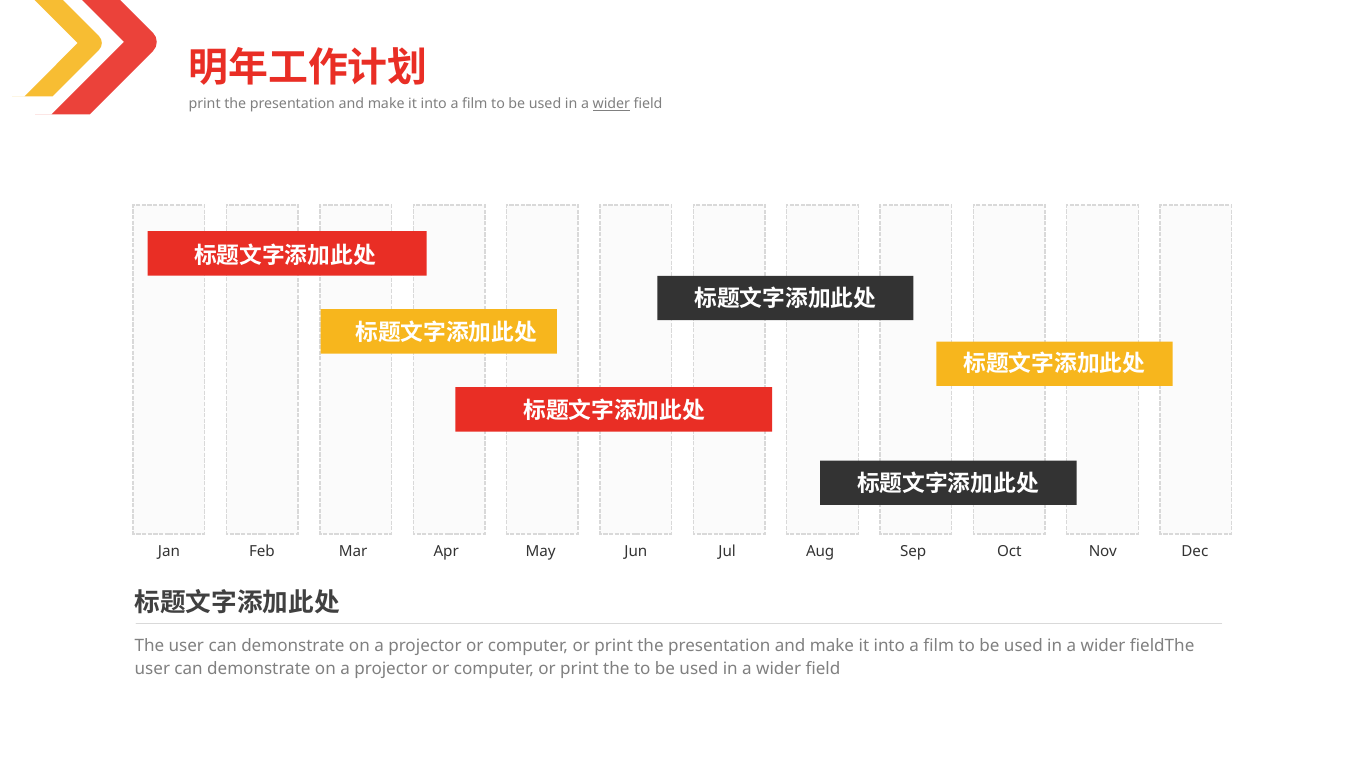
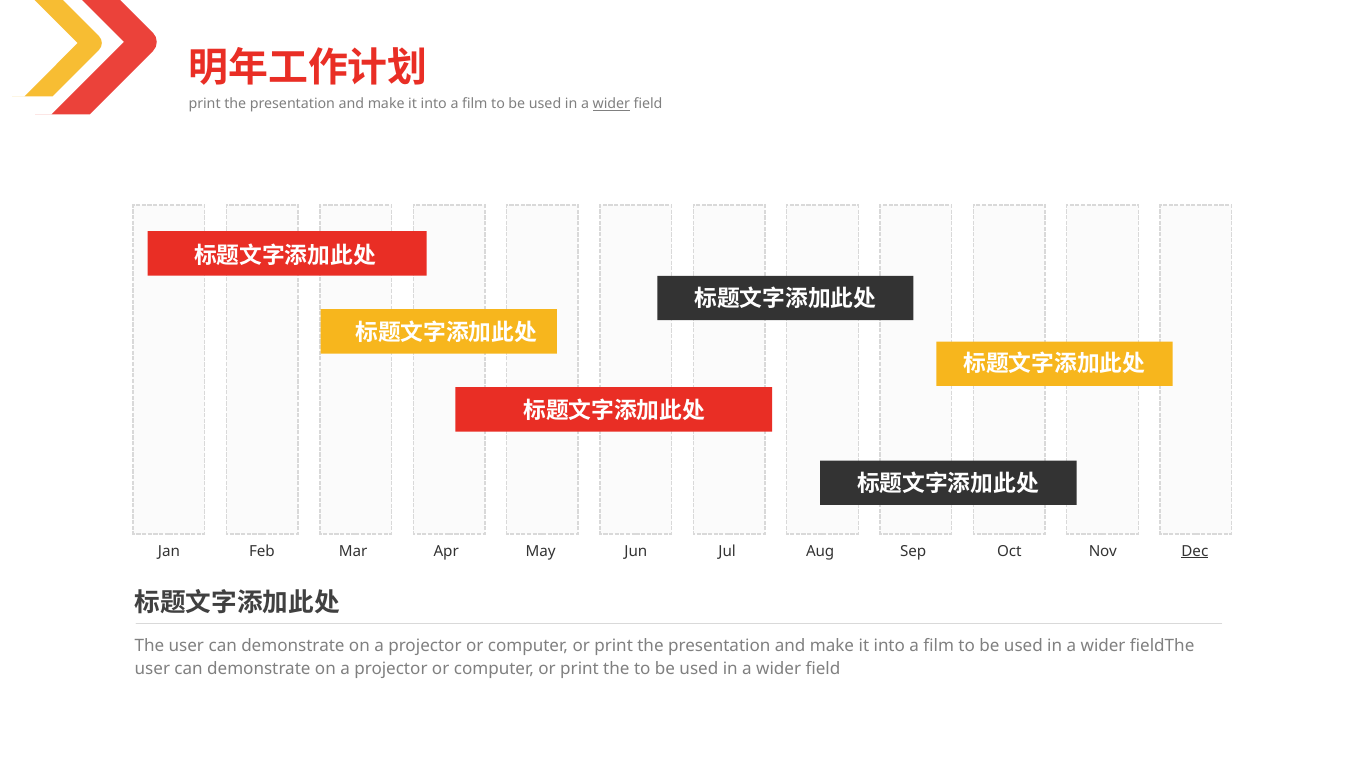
Dec underline: none -> present (1195, 551)
